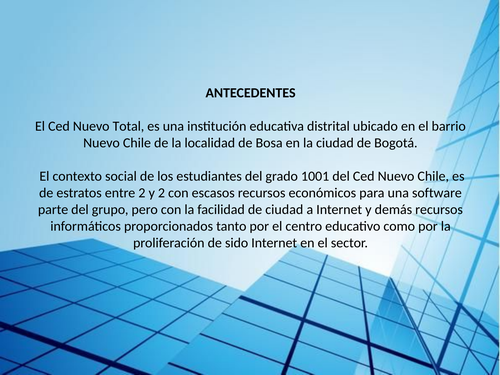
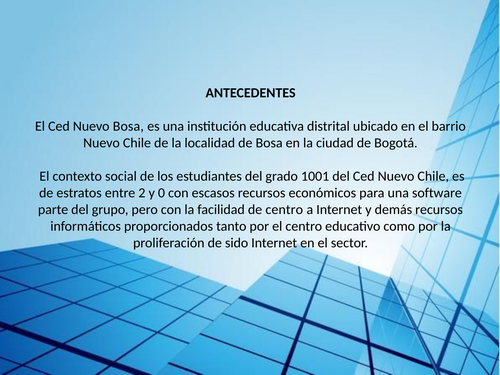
Nuevo Total: Total -> Bosa (128, 126)
y 2: 2 -> 0 (161, 193)
de ciudad: ciudad -> centro (284, 210)
